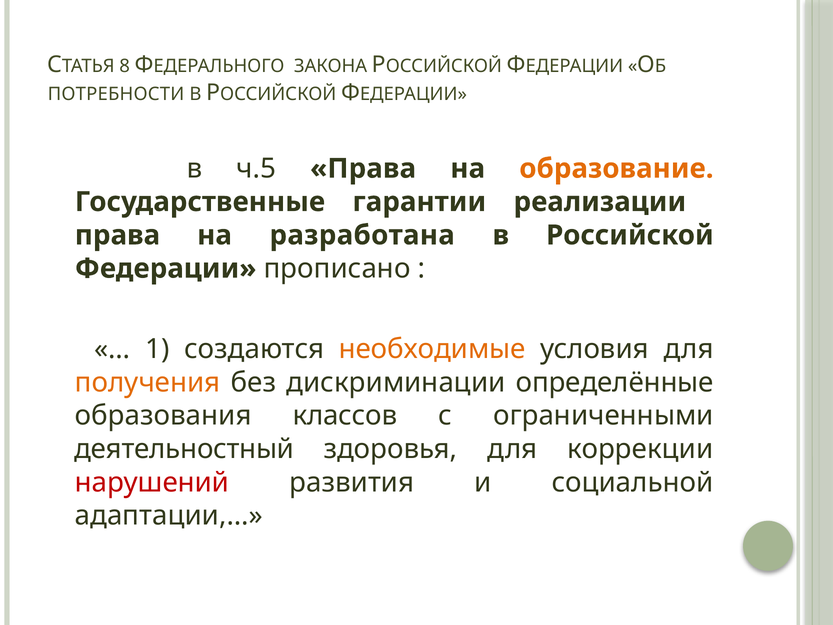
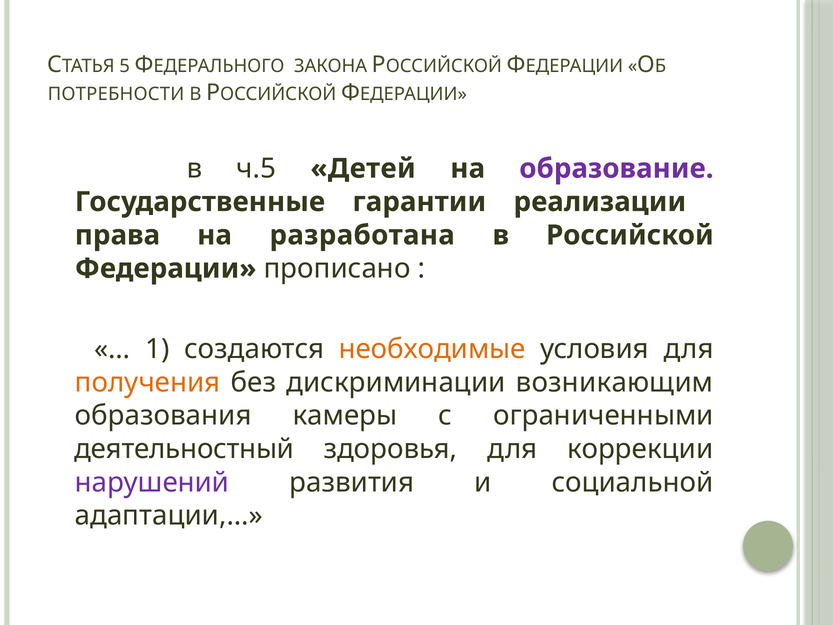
8: 8 -> 5 (125, 66)
ч.5 Права: Права -> Детей (363, 168)
образование colour: orange -> purple (616, 168)
определённые: определённые -> возникающим (615, 382)
классов: классов -> камеры (345, 416)
нарушений colour: red -> purple (152, 482)
